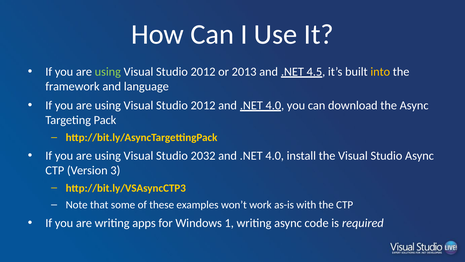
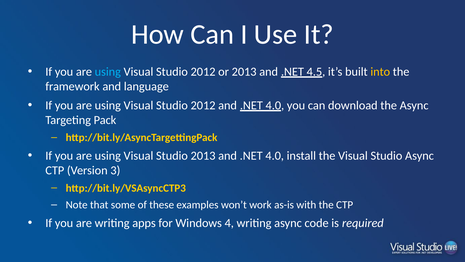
using colour: light green -> light blue (108, 72)
Studio 2032: 2032 -> 2013 (203, 156)
1: 1 -> 4 (229, 223)
